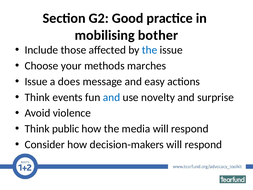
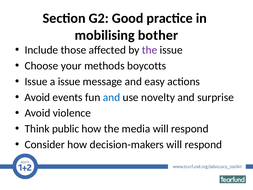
the colour: blue -> purple (150, 50)
marches: marches -> boycotts (147, 66)
a does: does -> issue (69, 81)
Think: Think -> Avoid (37, 97)
